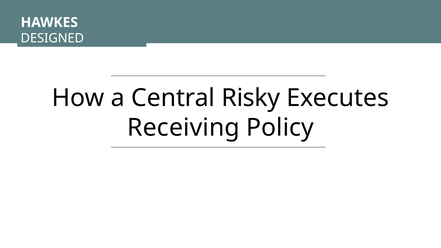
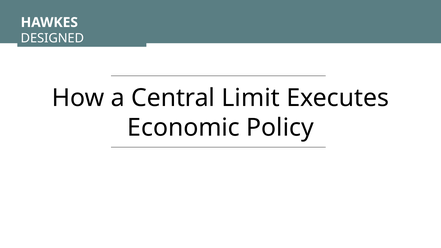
Risky: Risky -> Limit (251, 98)
Receiving: Receiving -> Economic (184, 128)
